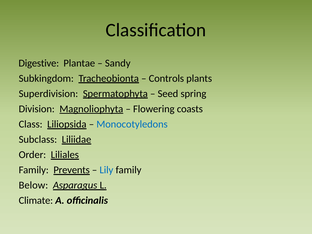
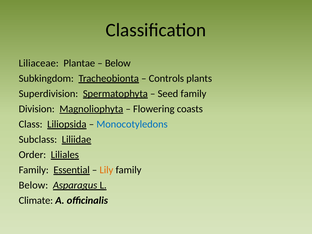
Digestive: Digestive -> Liliaceae (39, 63)
Sandy: Sandy -> Below (118, 63)
Seed spring: spring -> family (193, 94)
Prevents: Prevents -> Essential (72, 170)
Lily colour: blue -> orange (106, 170)
